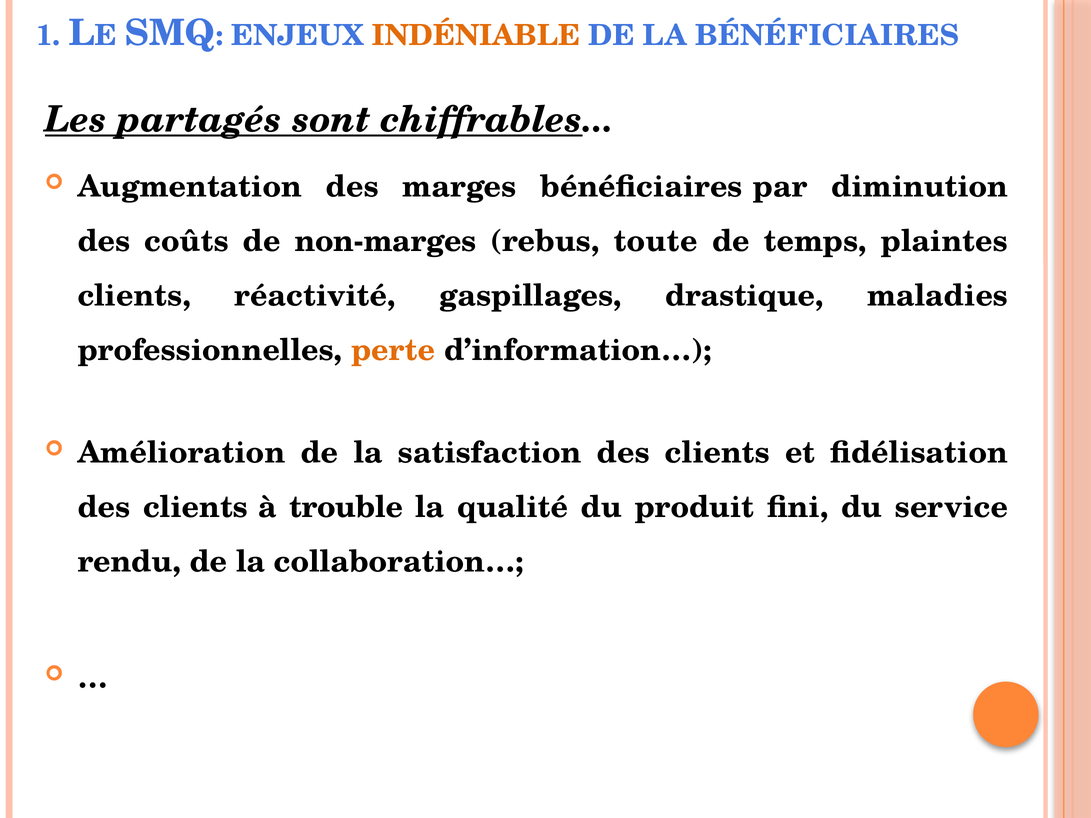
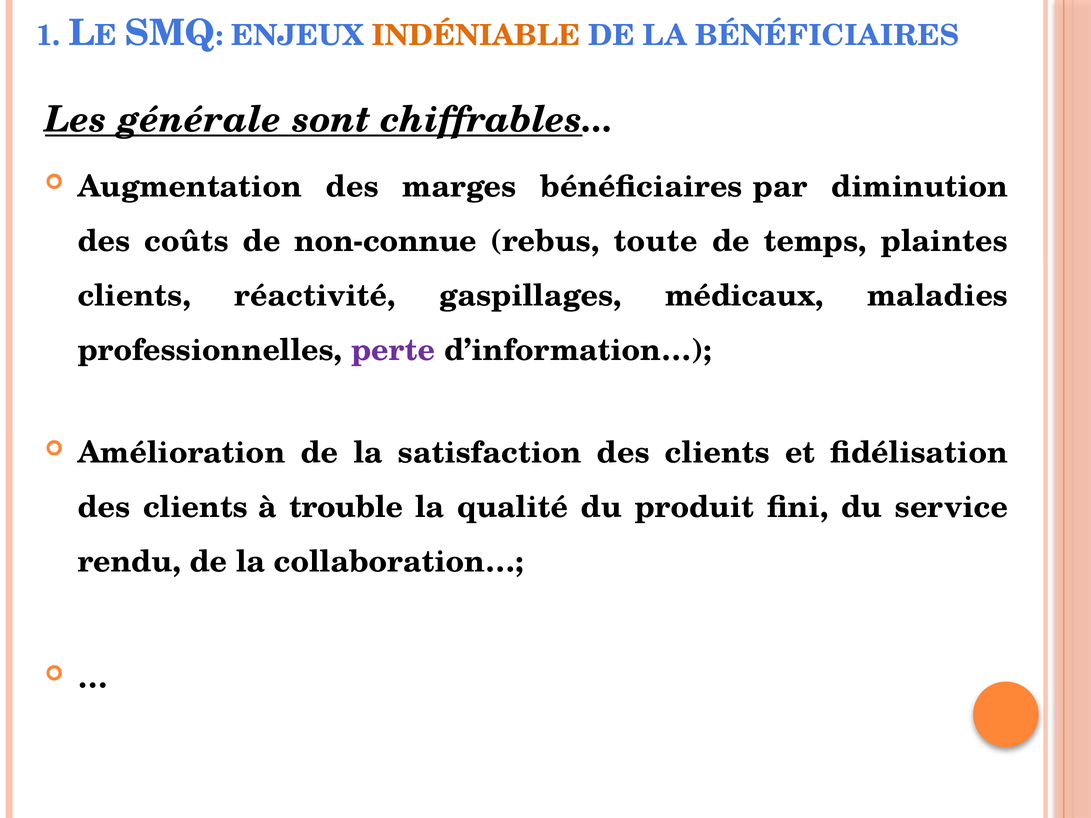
partagés: partagés -> générale (199, 120)
non-marges: non-marges -> non-connue (386, 241)
drastique: drastique -> médicaux (744, 296)
perte colour: orange -> purple (393, 350)
